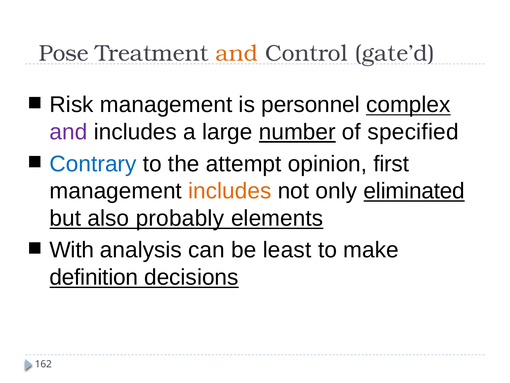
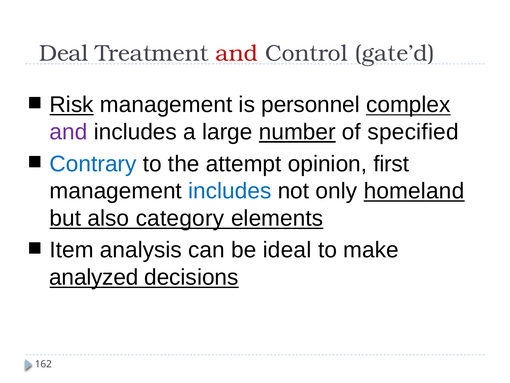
Pose: Pose -> Deal (64, 53)
and colour: orange -> red (237, 53)
Risk underline: none -> present (72, 105)
includes colour: orange -> blue (230, 191)
eliminated: eliminated -> homeland (414, 191)
probably: probably -> category (180, 218)
With: With -> Item (72, 250)
least: least -> ideal (287, 250)
definition: definition -> analyzed (94, 277)
